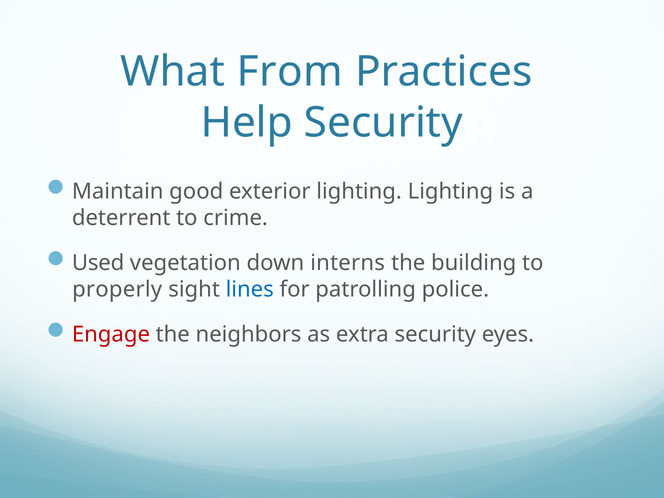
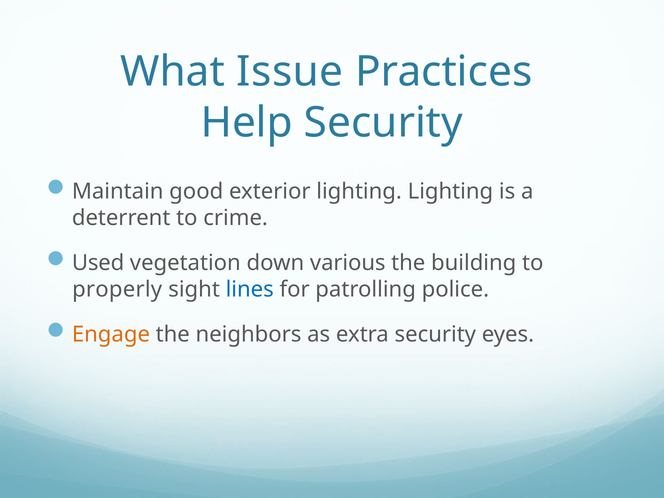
From: From -> Issue (290, 72)
interns: interns -> various (348, 263)
Engage colour: red -> orange (111, 334)
